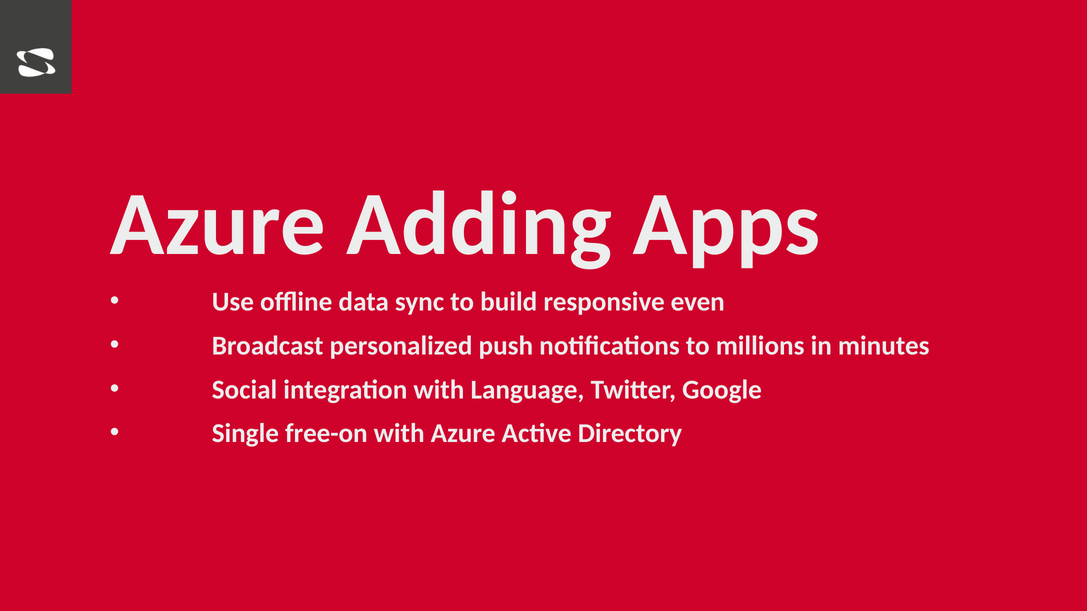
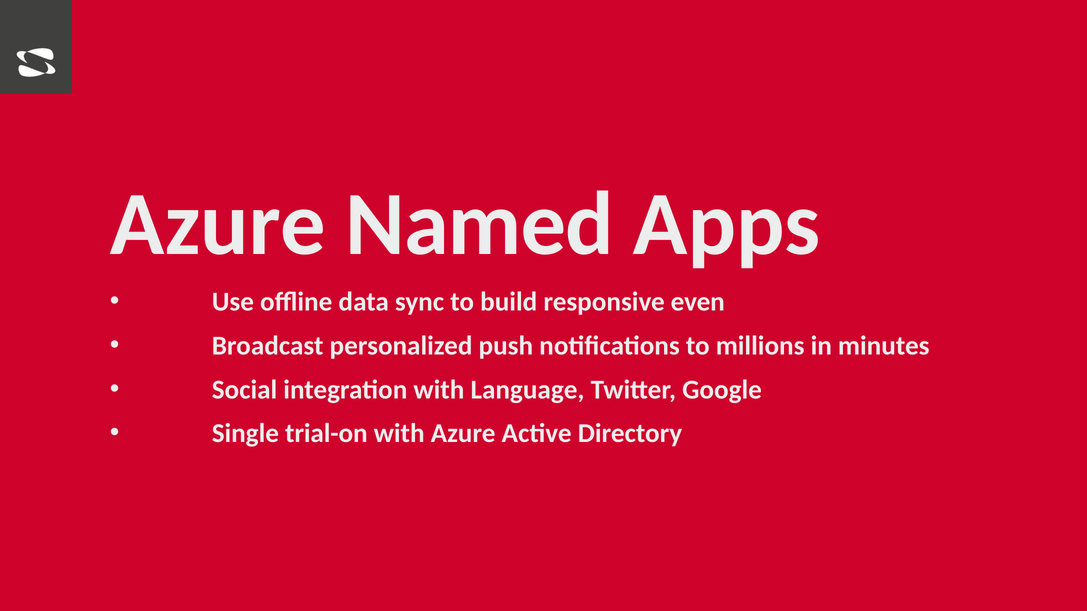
Adding: Adding -> Named (480, 224)
free-on: free-on -> trial-on (326, 434)
